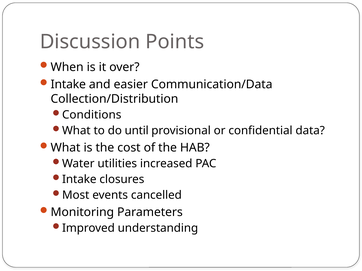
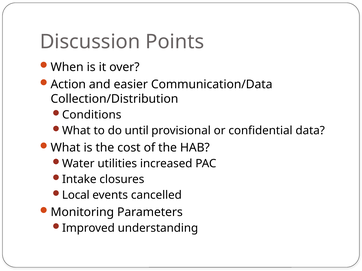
Intake: Intake -> Action (68, 85)
Most: Most -> Local (76, 195)
